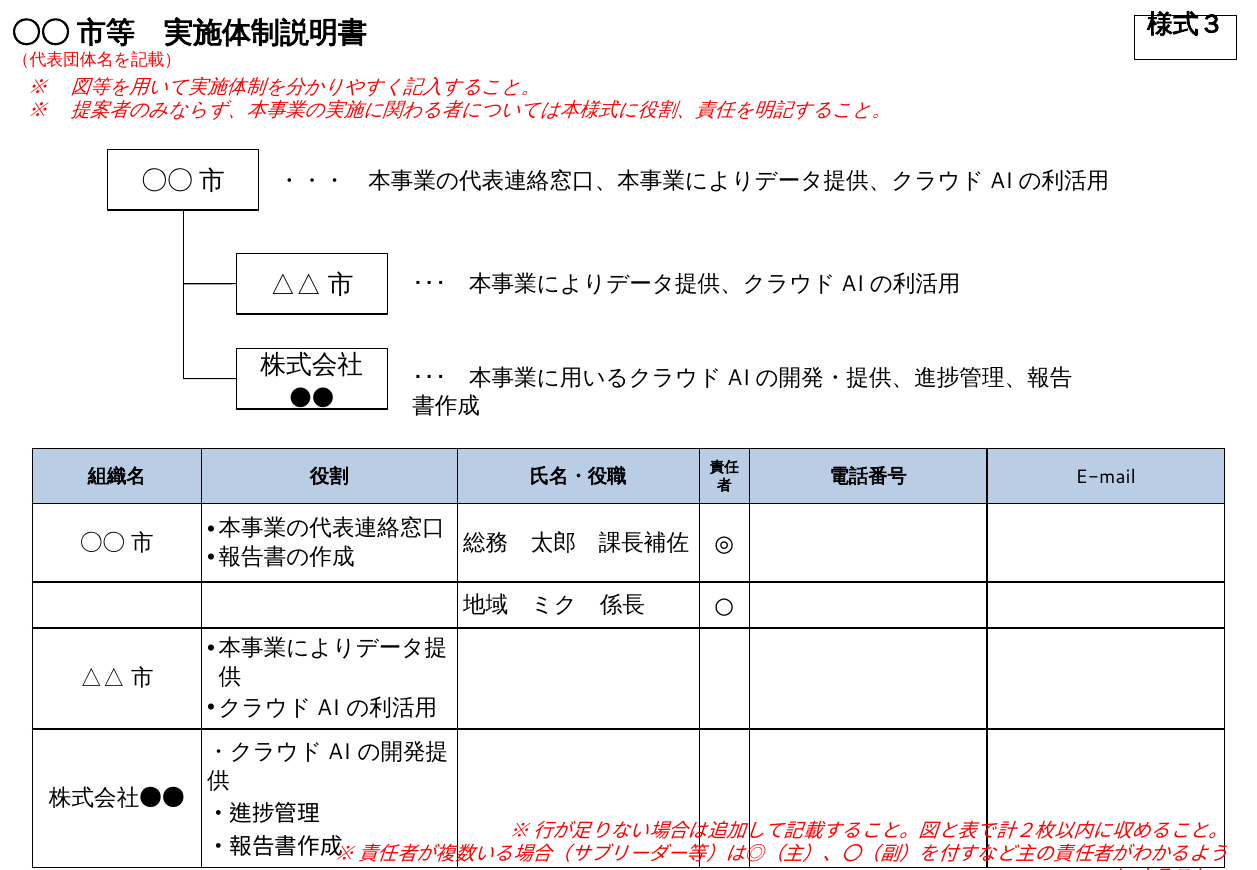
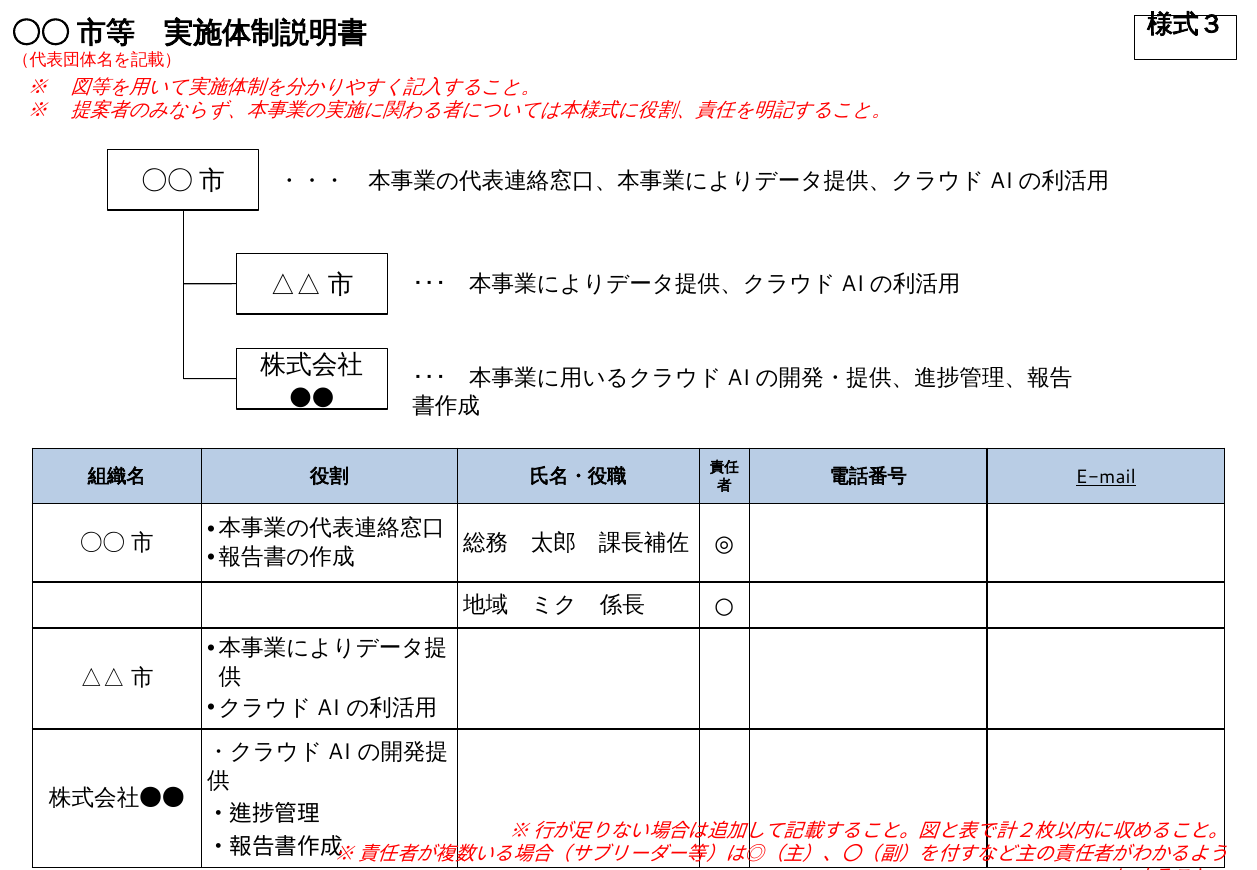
E-mail underline: none -> present (1106, 477)
